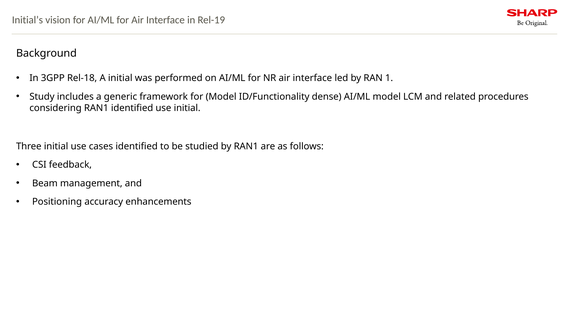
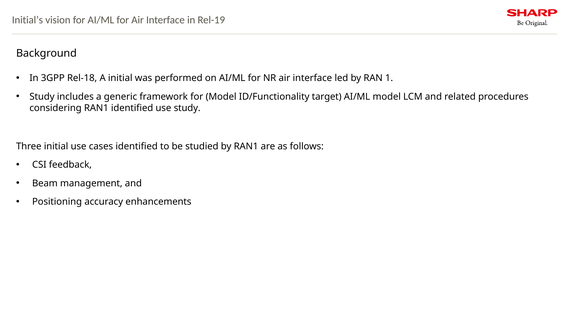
dense: dense -> target (327, 97)
use initial: initial -> study (187, 108)
